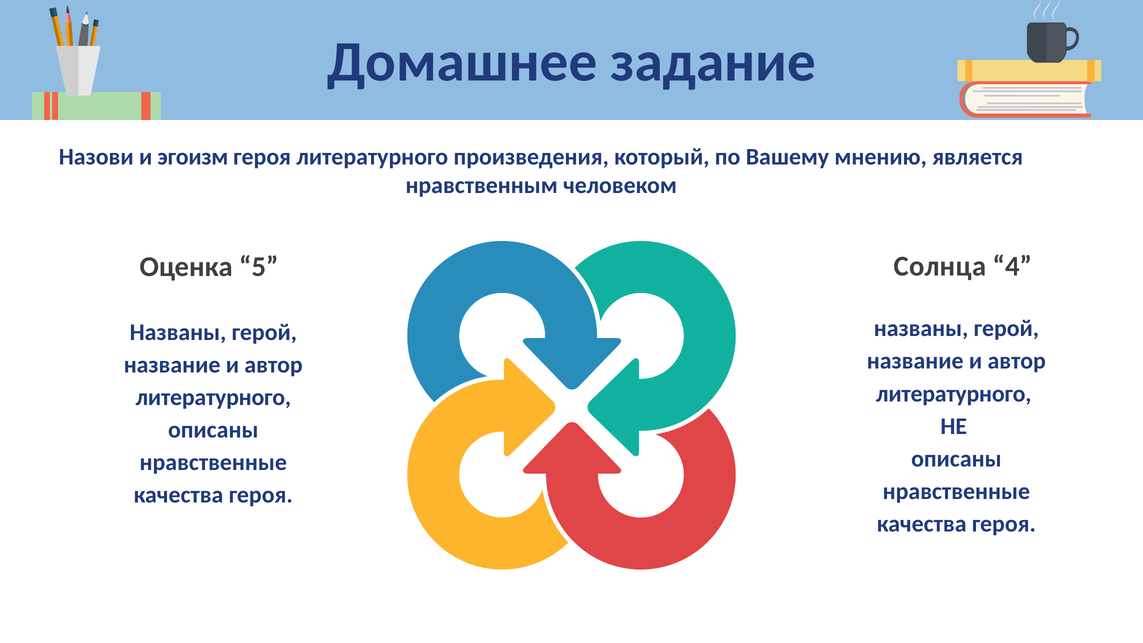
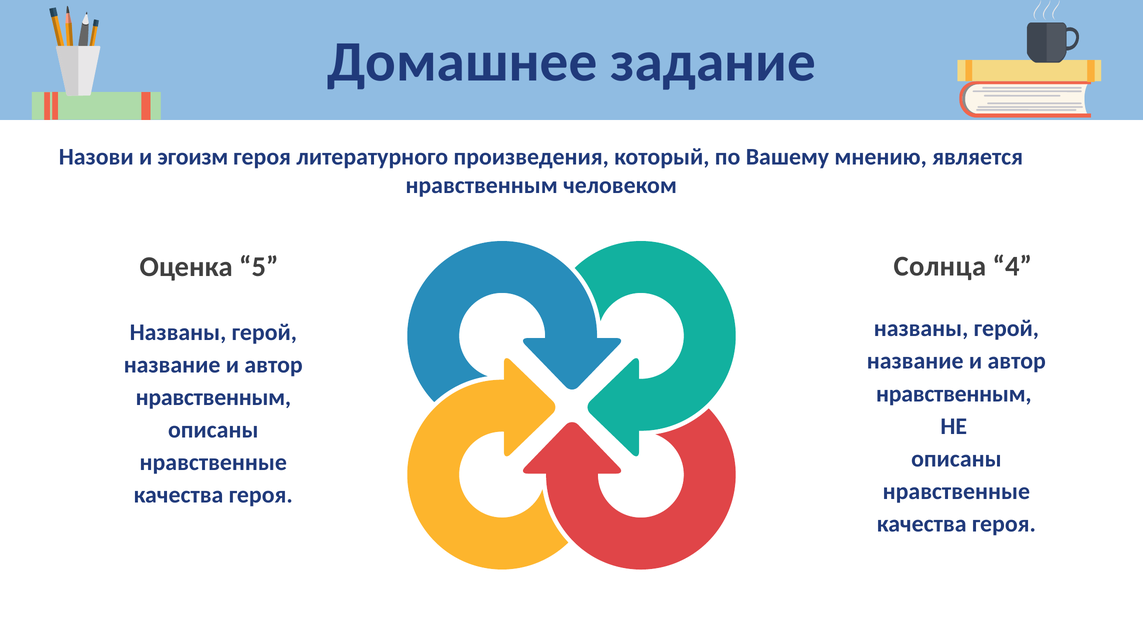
литературного: литературного -> нравственным (954, 394)
литературного: литературного -> нравственным (213, 397)
